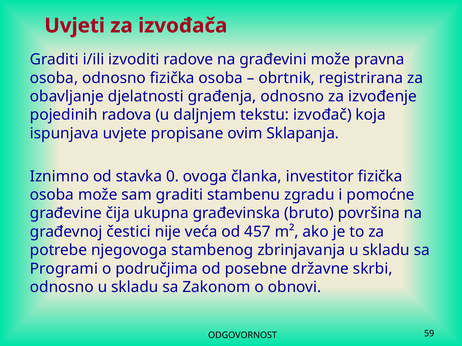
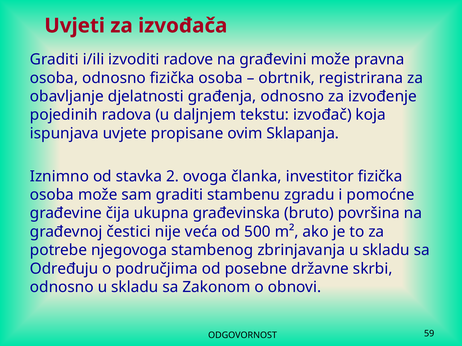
0: 0 -> 2 (173, 177)
457: 457 -> 500 (257, 232)
Programi: Programi -> Određuju (64, 269)
